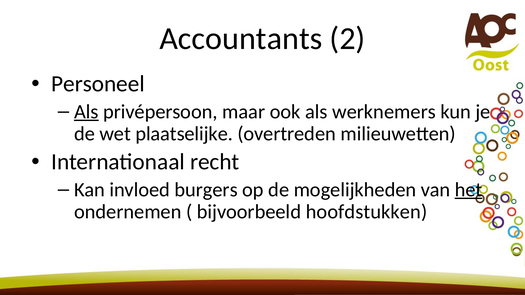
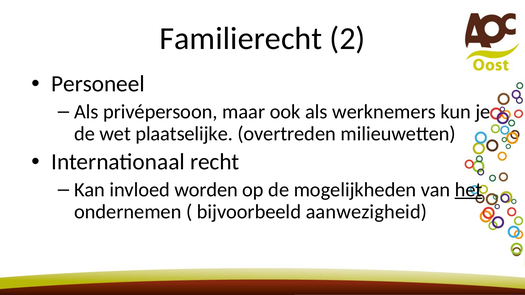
Accountants: Accountants -> Familierecht (241, 39)
Als underline: present -> none (86, 112)
burgers: burgers -> worden (206, 190)
hoofdstukken: hoofdstukken -> aanwezigheid (366, 212)
